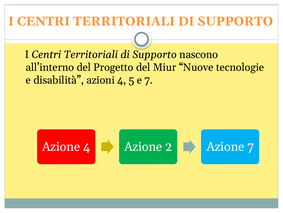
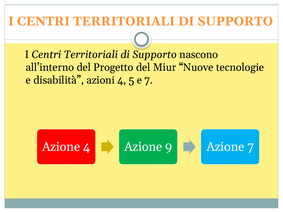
2: 2 -> 9 (169, 146)
